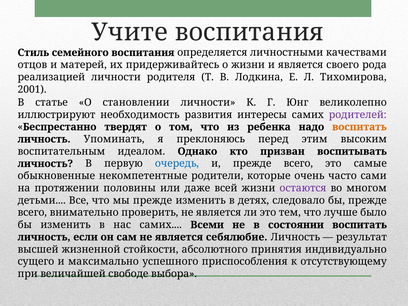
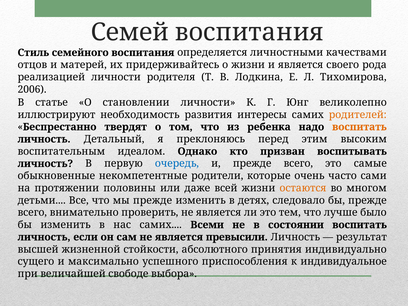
Учите: Учите -> Семей (130, 32)
2001: 2001 -> 2006 (32, 89)
родителей colour: purple -> orange (358, 115)
Упоминать: Упоминать -> Детальный (114, 139)
остаются colour: purple -> orange (303, 188)
себялюбие: себялюбие -> превысили (237, 237)
отсутствующему: отсутствующему -> индивидуальное (344, 262)
